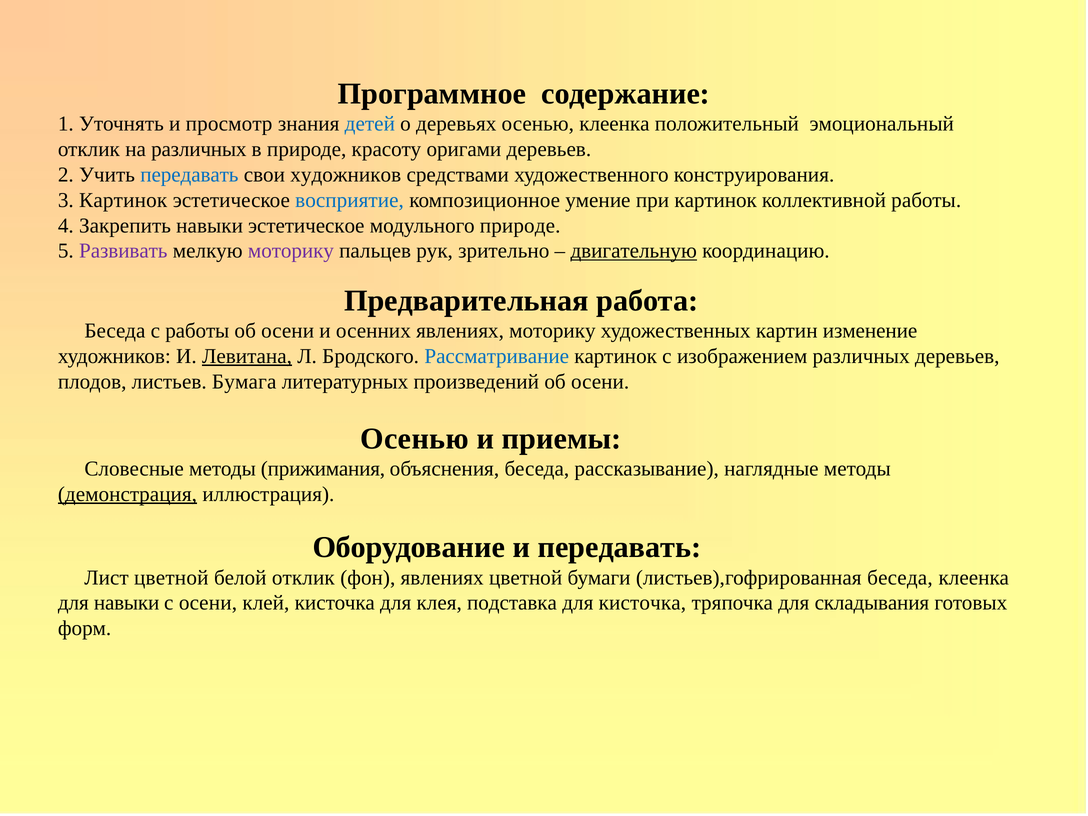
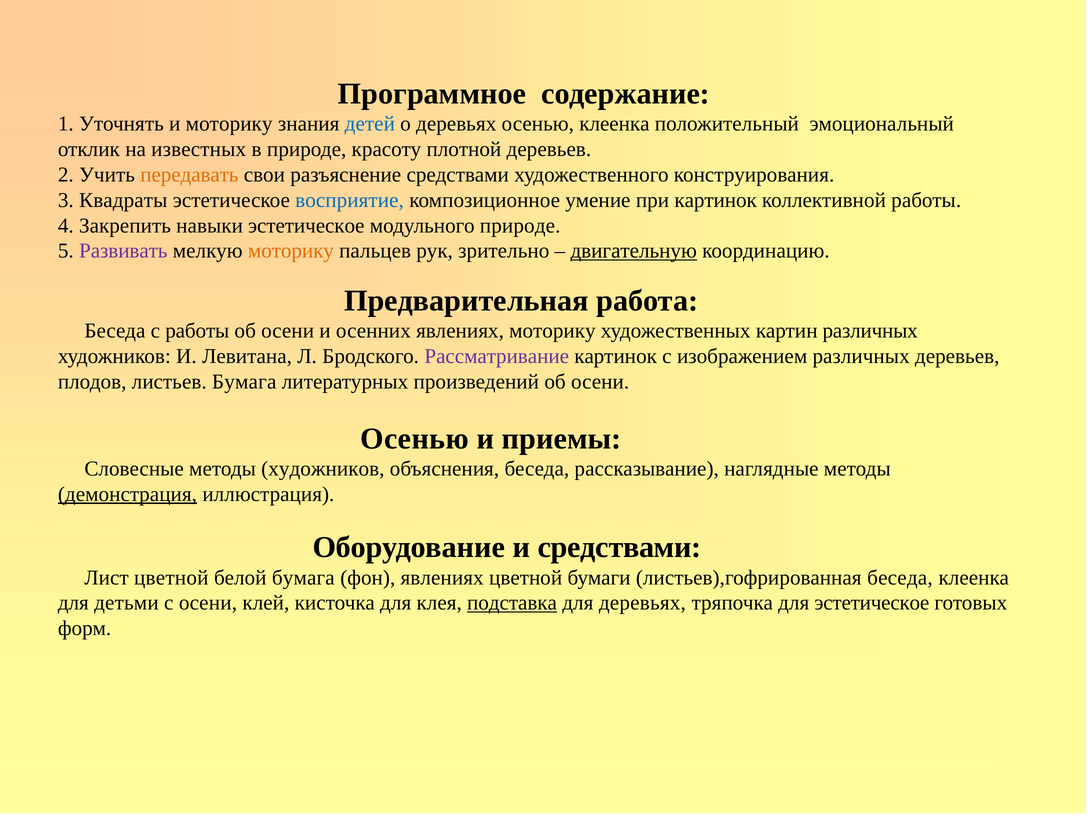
и просмотр: просмотр -> моторику (229, 124)
на различных: различных -> известных (199, 149)
оригами: оригами -> плотной (464, 149)
передавать colour: blue -> orange (189, 175)
свои художников: художников -> разъяснение (346, 175)
3 Картинок: Картинок -> Квадраты (123, 200)
моторику colour: purple -> orange (291, 251)
картин изменение: изменение -> различных (870, 331)
Левитана underline: present -> none (247, 356)
Рассматривание colour: blue -> purple (497, 356)
методы прижимания: прижимания -> художников (323, 469)
и передавать: передавать -> средствами (620, 547)
белой отклик: отклик -> бумага (303, 578)
для навыки: навыки -> детьми (126, 603)
подставка underline: none -> present (512, 603)
для кисточка: кисточка -> деревьях (642, 603)
для складывания: складывания -> эстетическое (872, 603)
